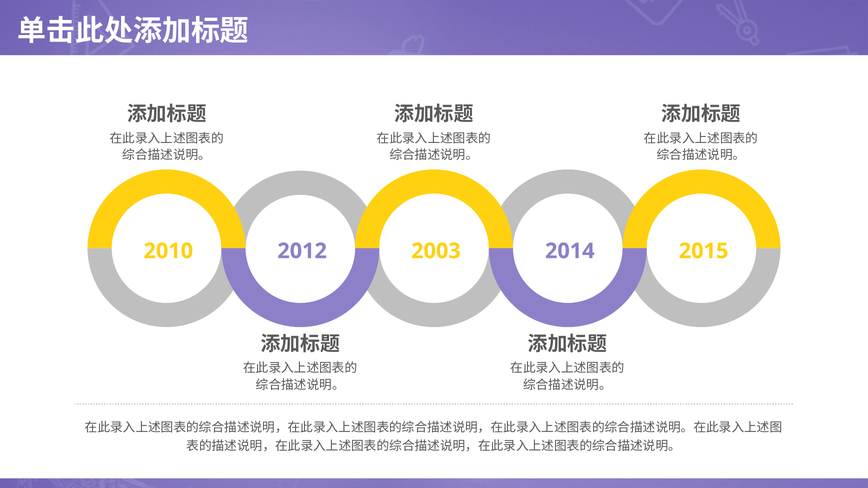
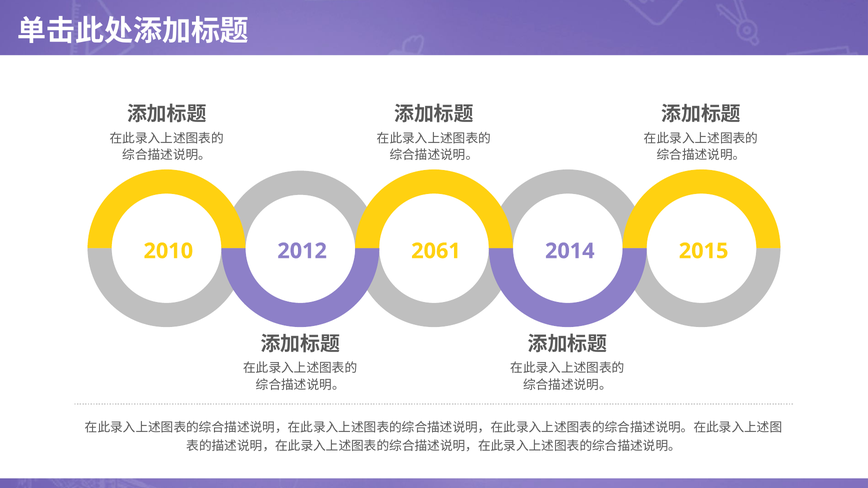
2003: 2003 -> 2061 (436, 251)
